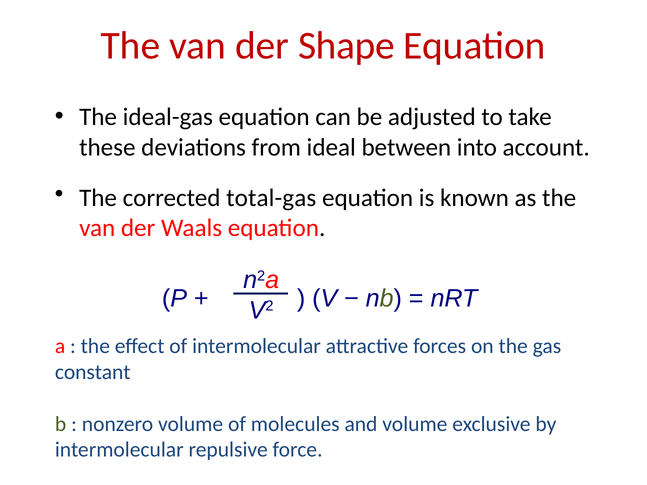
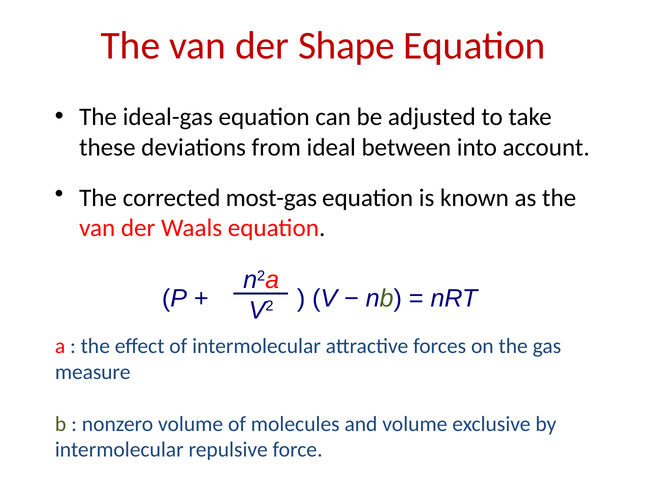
total-gas: total-gas -> most-gas (271, 198)
constant: constant -> measure (93, 372)
